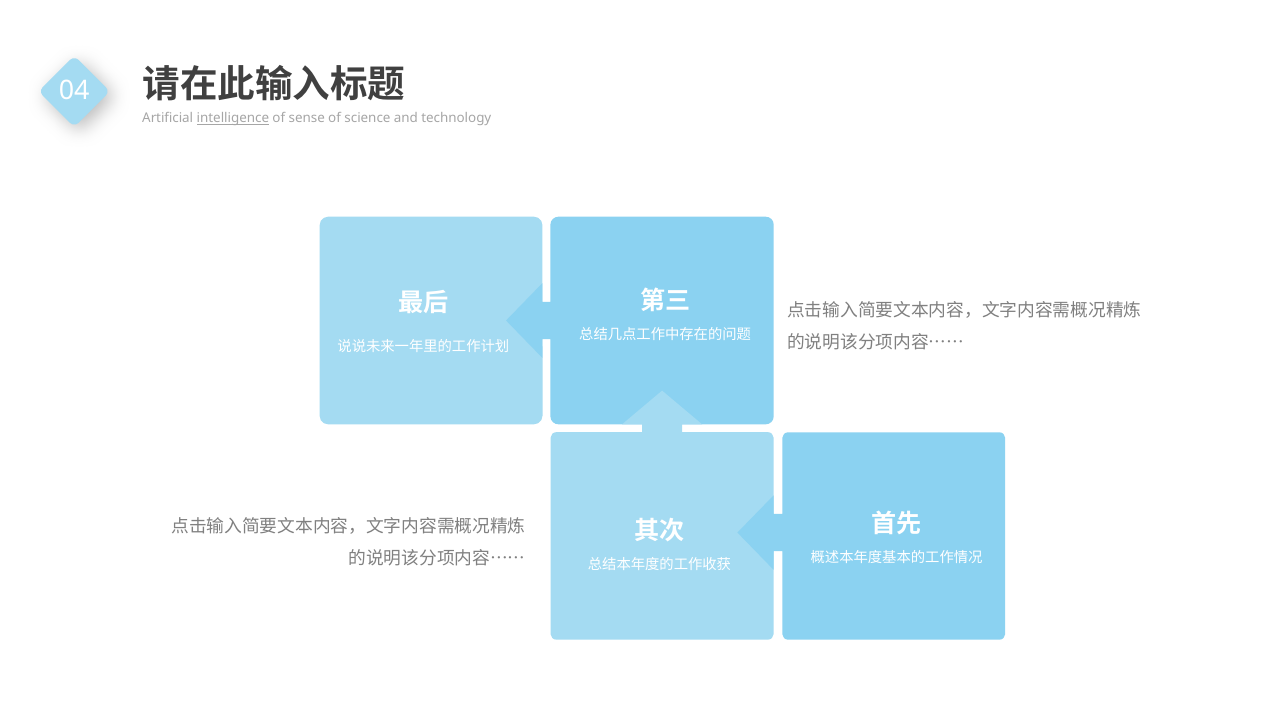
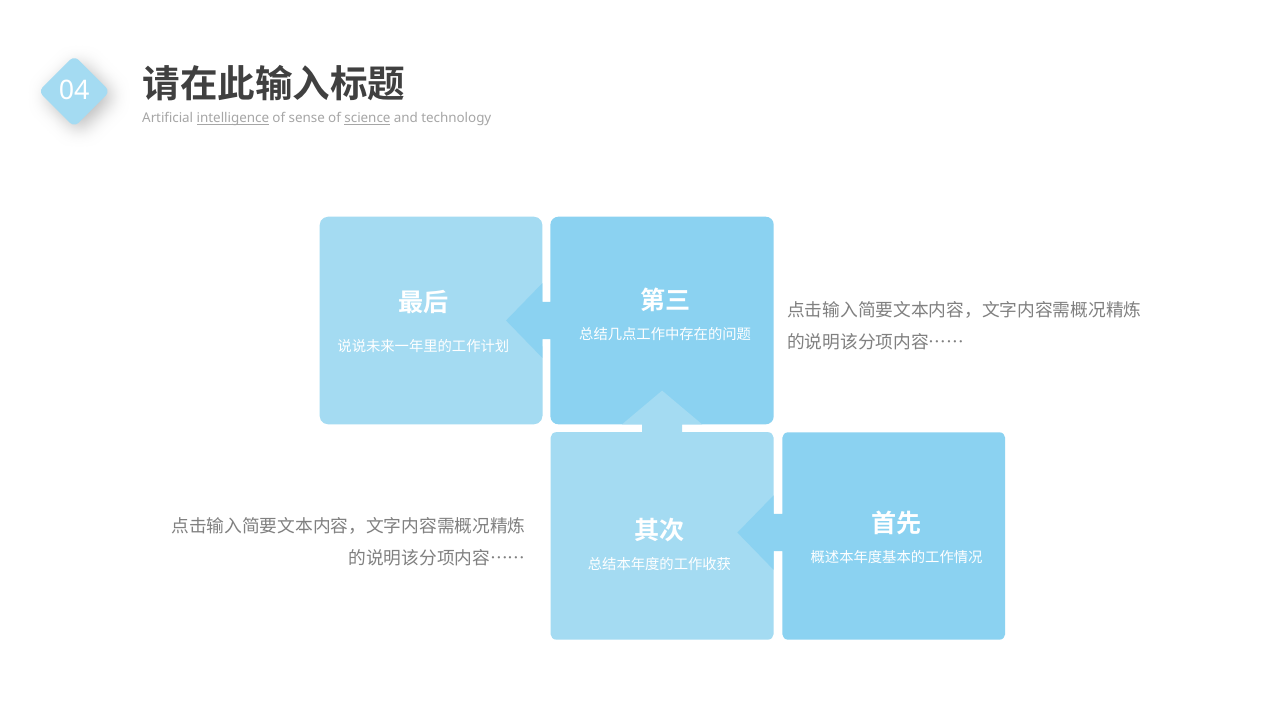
science underline: none -> present (367, 119)
